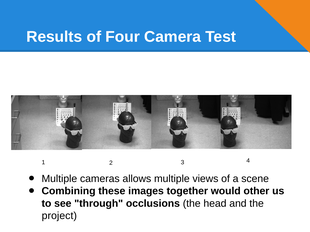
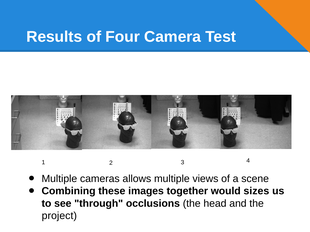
other: other -> sizes (256, 191)
